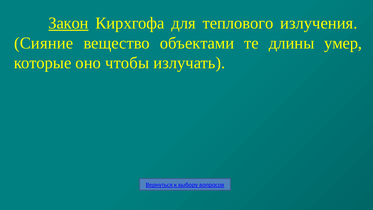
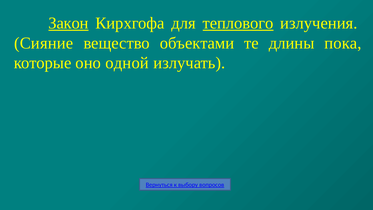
теплового underline: none -> present (238, 23)
умер: умер -> пока (343, 43)
чтобы: чтобы -> одной (127, 63)
